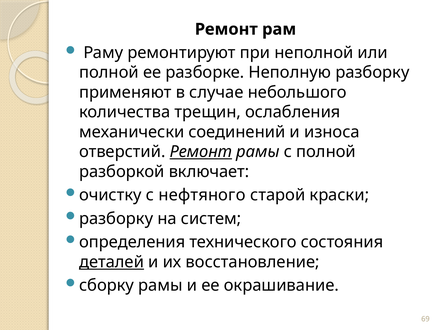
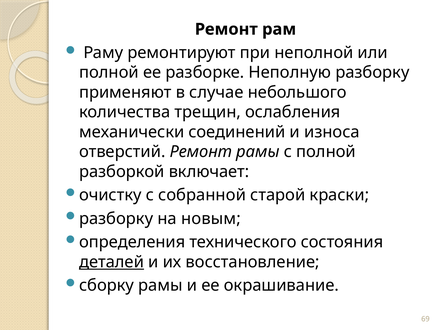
Ремонт underline: present -> none (201, 152)
нефтяного: нефтяного -> собранной (202, 195)
систем: систем -> новым (211, 219)
